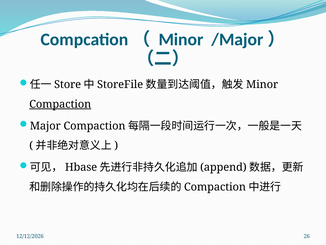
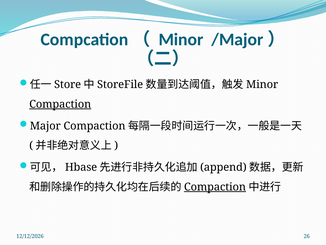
Compaction underline: none -> present (215, 187)
